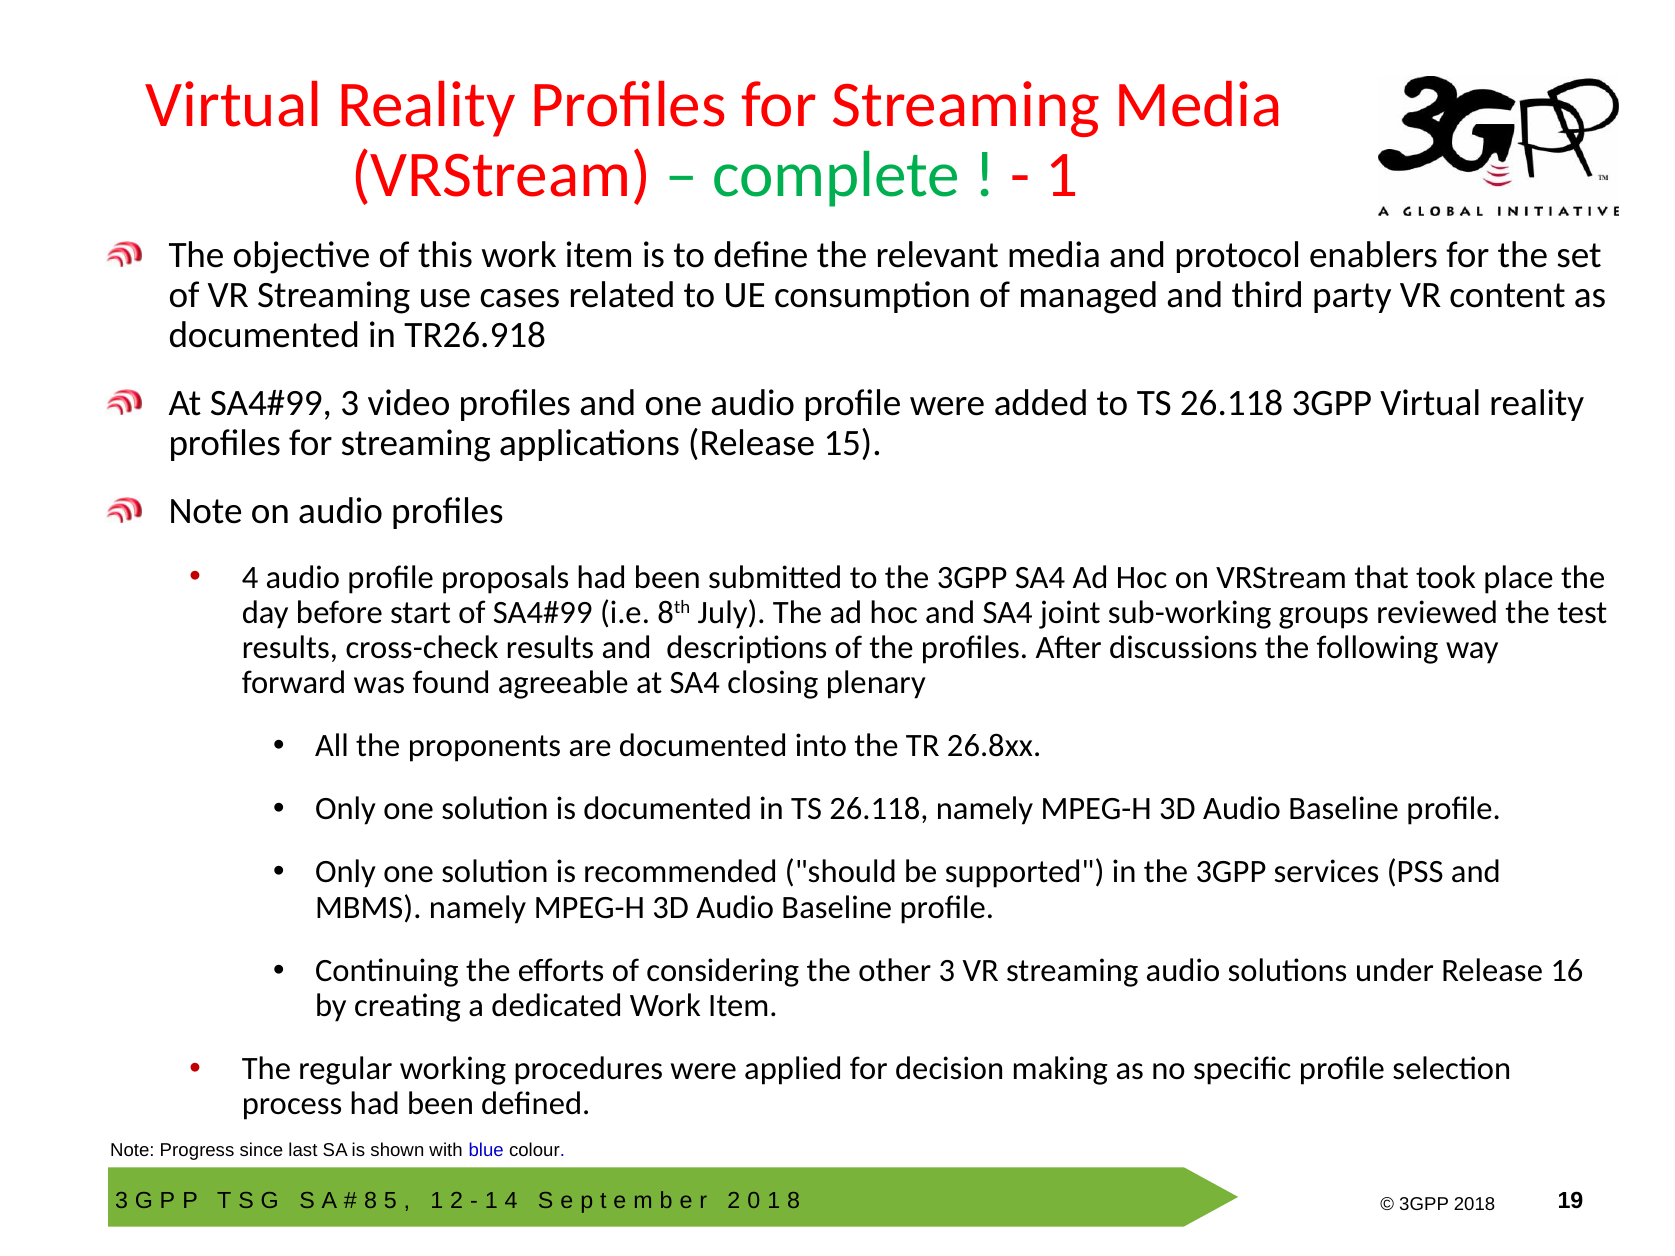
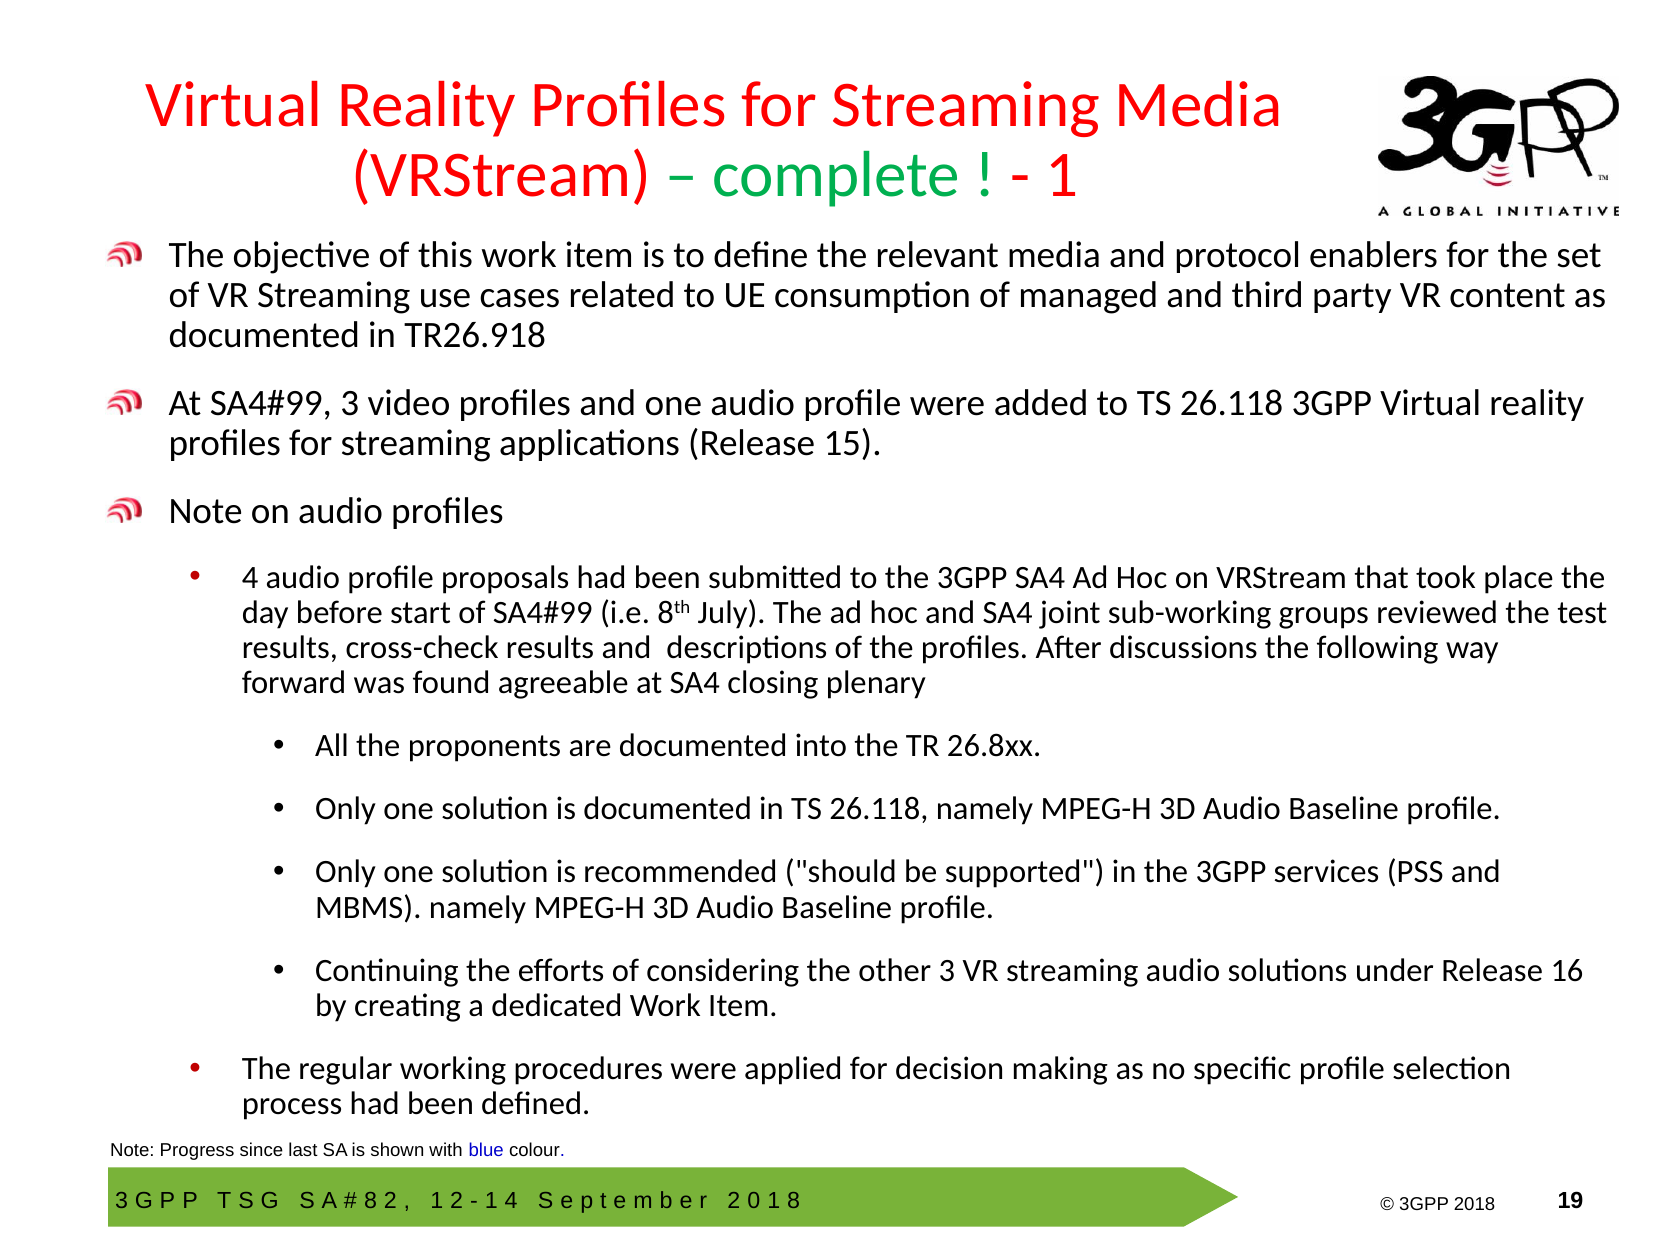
5: 5 -> 2 (390, 1201)
